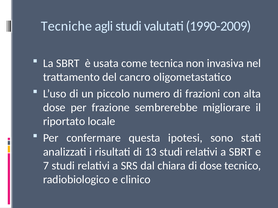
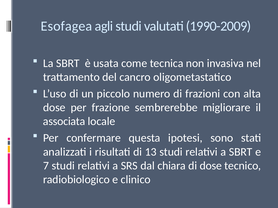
Tecniche: Tecniche -> Esofagea (66, 26)
riportato: riportato -> associata (64, 122)
